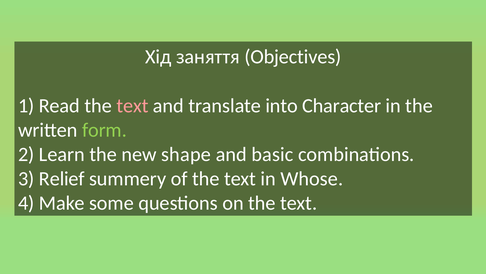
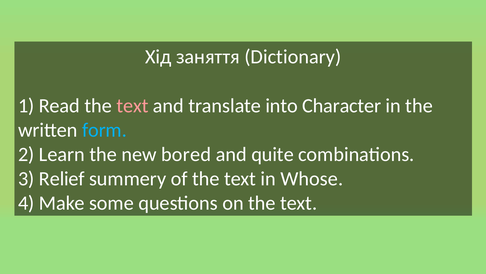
Objectives: Objectives -> Dictionary (293, 57)
form colour: light green -> light blue (104, 130)
shape: shape -> bored (186, 154)
basic: basic -> quite (273, 154)
